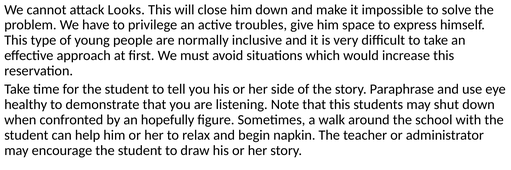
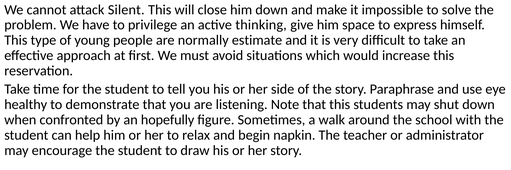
Looks: Looks -> Silent (126, 10)
troubles: troubles -> thinking (261, 25)
inclusive: inclusive -> estimate (257, 40)
